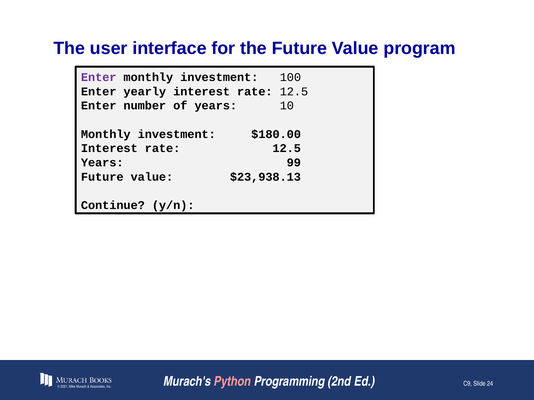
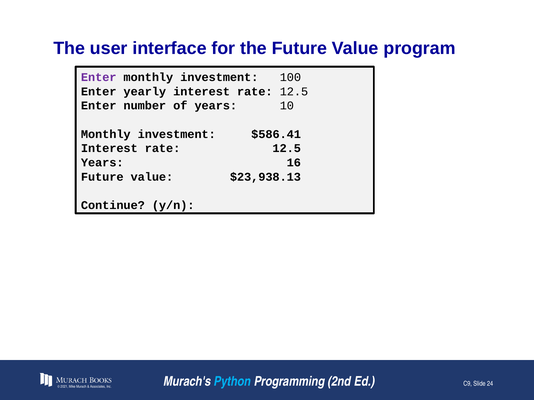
$180.00: $180.00 -> $586.41 (276, 134)
99: 99 -> 16 (294, 163)
Python colour: pink -> light blue (232, 382)
